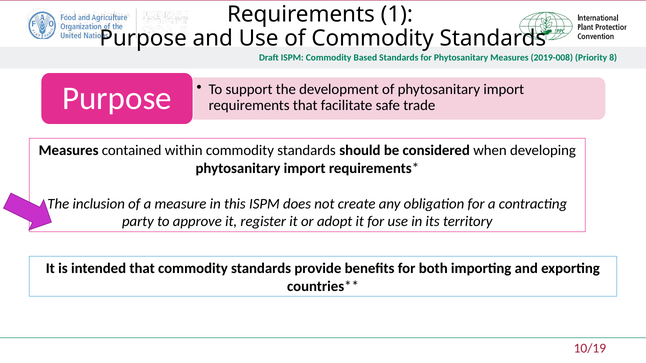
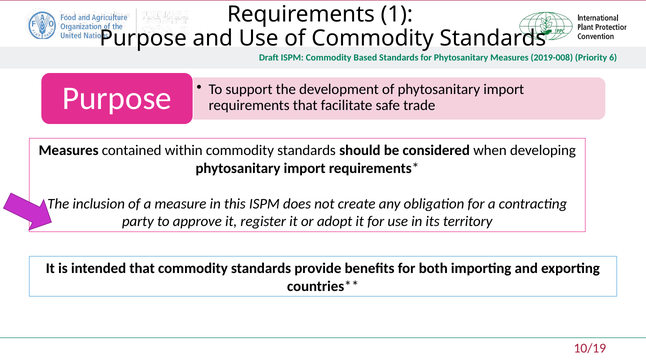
8: 8 -> 6 (613, 58)
